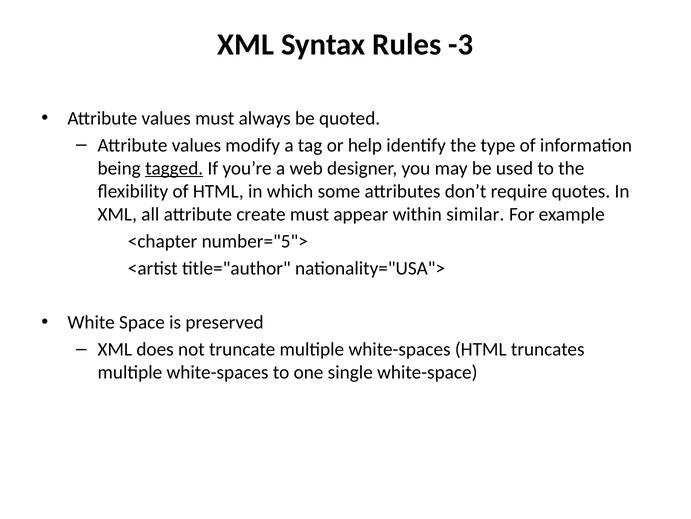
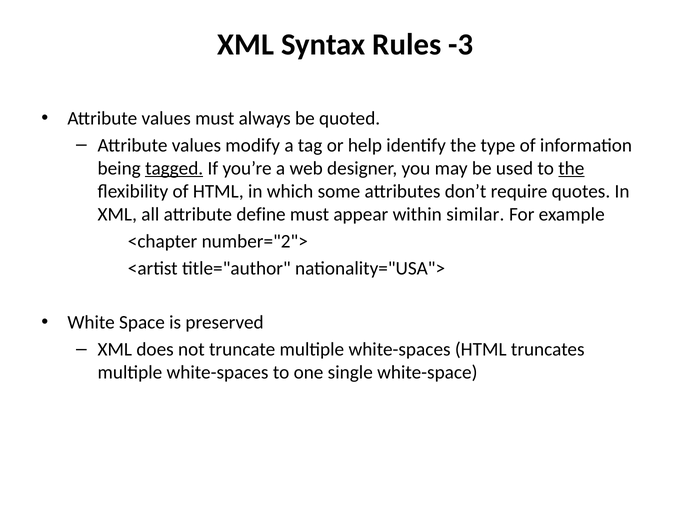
the underline: none -> present (571, 168)
create: create -> define (261, 214)
number="5">: number="5"> -> number="2"> (255, 241)
